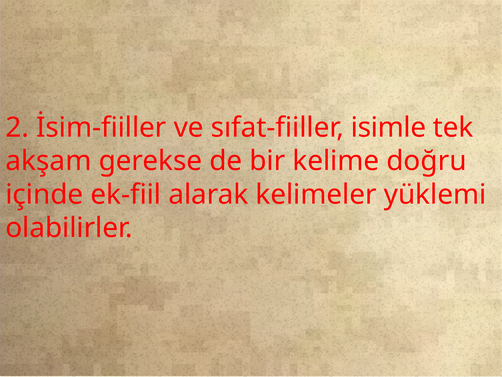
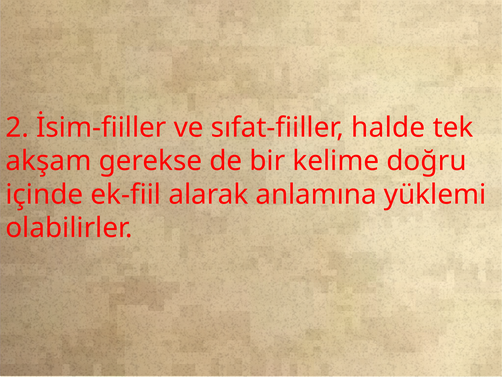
isimle: isimle -> halde (388, 127)
kelimeler: kelimeler -> anlamına (316, 194)
